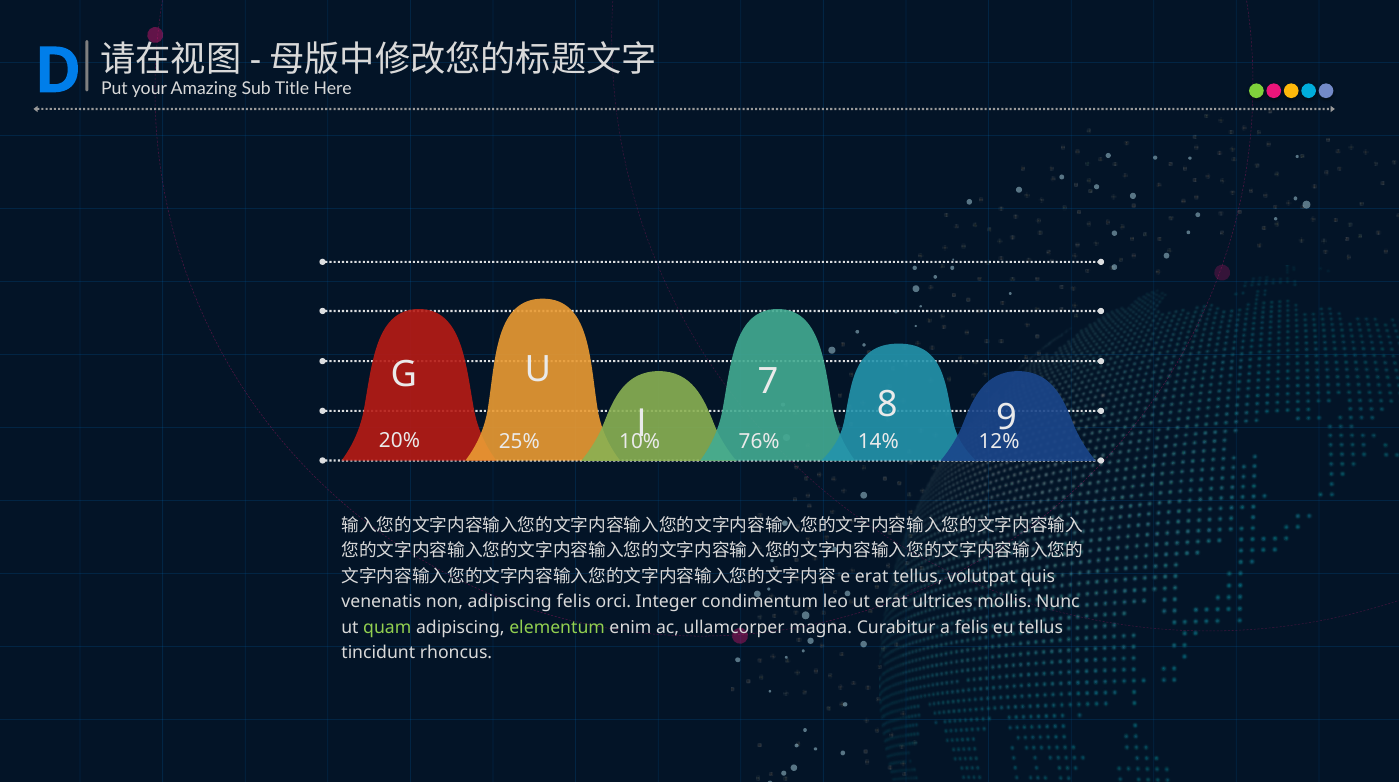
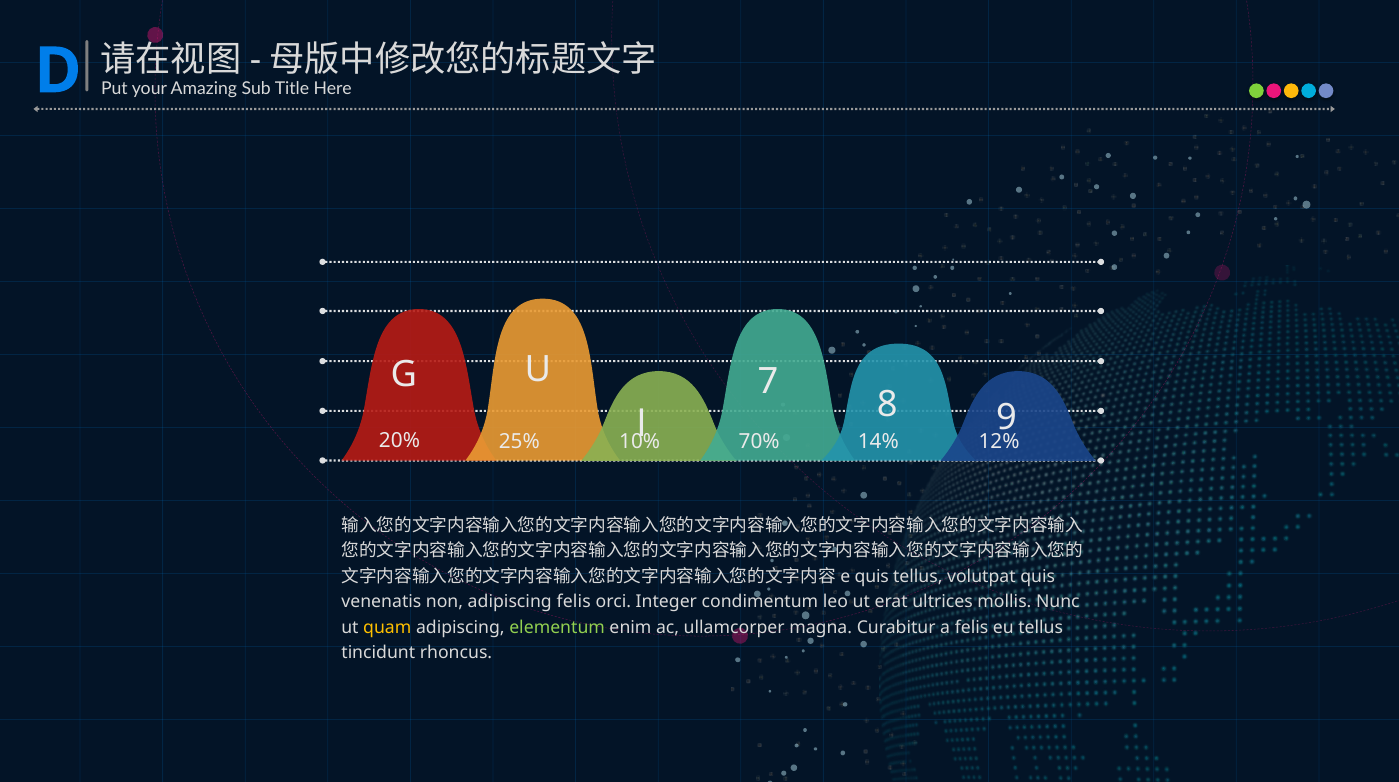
76%: 76% -> 70% (759, 441)
erat: erat -> quis (872, 576)
quam colour: light green -> yellow (387, 627)
